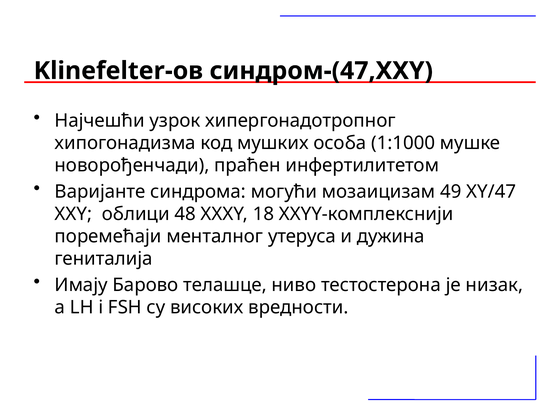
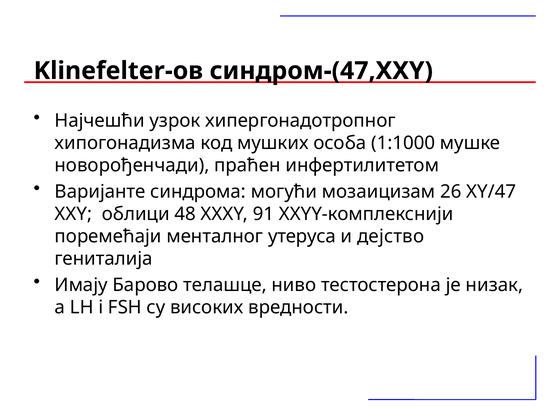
49: 49 -> 26 (451, 192)
18: 18 -> 91 (263, 214)
дужина: дужина -> дејство (391, 236)
